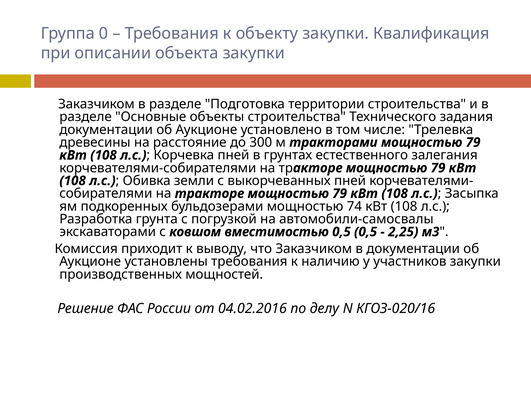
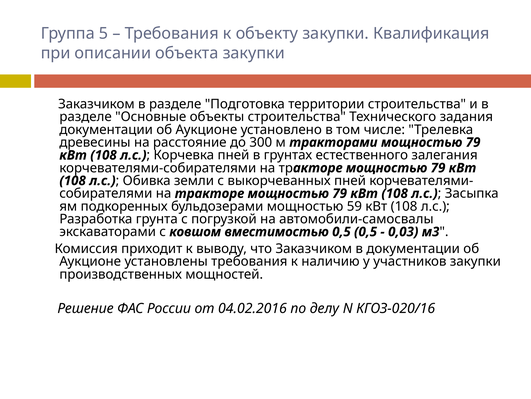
0: 0 -> 5 (104, 33)
74: 74 -> 59 (354, 206)
2,25: 2,25 -> 0,03 (403, 231)
